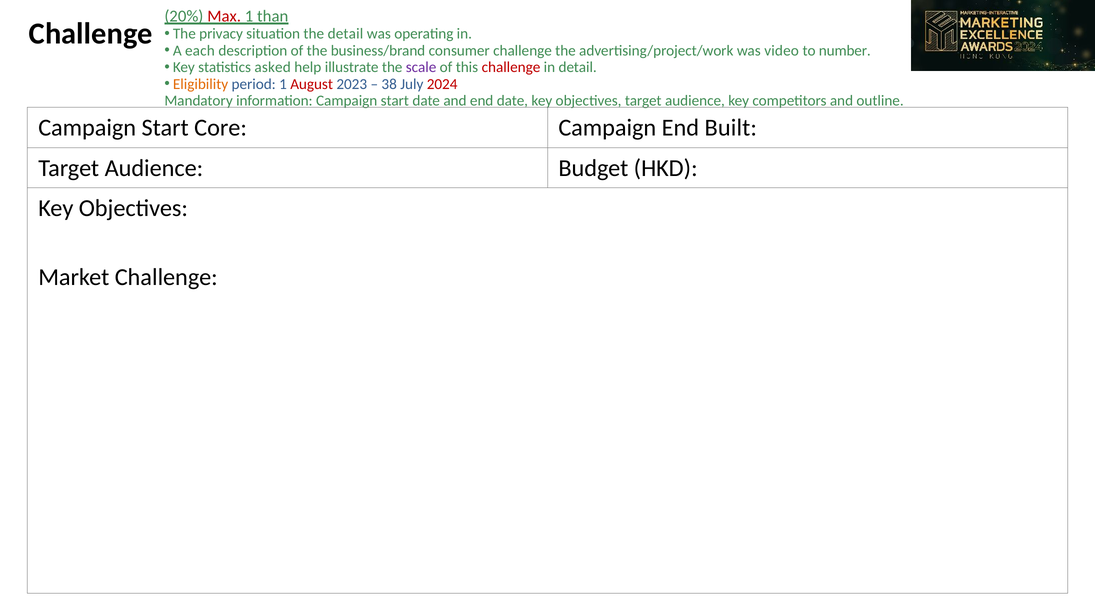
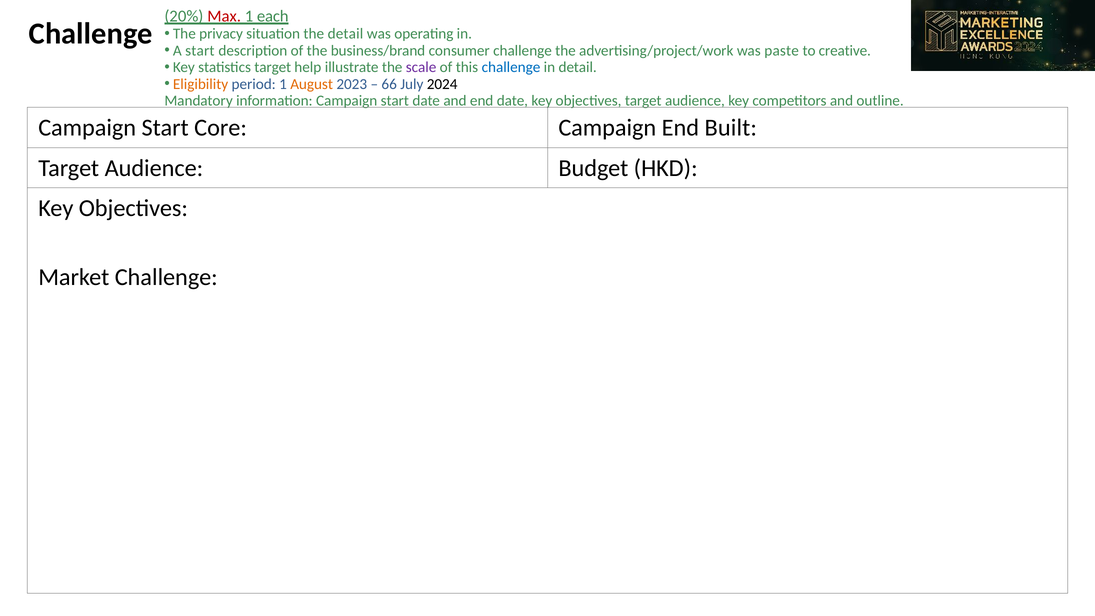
than: than -> each (273, 16)
A each: each -> start (200, 51)
video: video -> paste (782, 51)
number: number -> creative (845, 51)
statistics asked: asked -> target (273, 67)
challenge colour: red -> blue (511, 67)
August colour: red -> orange (312, 84)
38: 38 -> 66 (389, 84)
2024 colour: red -> black (442, 84)
